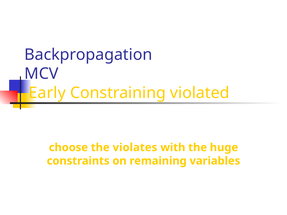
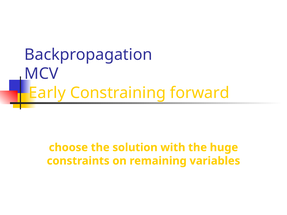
violated: violated -> forward (200, 93)
violates: violates -> solution (135, 148)
